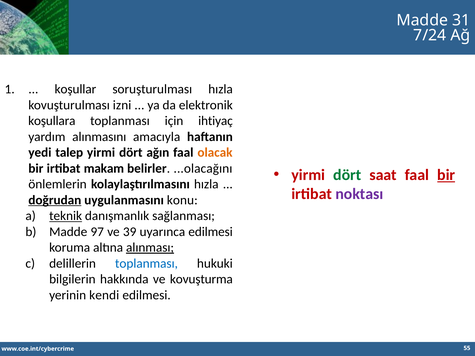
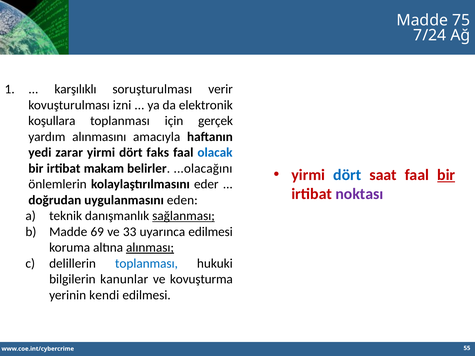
31: 31 -> 75 (461, 20)
koşullar: koşullar -> karşılıklı (75, 89)
soruşturulması hızla: hızla -> verir (221, 89)
ihtiyaç: ihtiyaç -> gerçek (216, 121)
talep: talep -> zarar (69, 153)
ağın: ağın -> faks (158, 153)
olacak colour: orange -> blue (215, 153)
dört colour: green -> blue (347, 175)
kolaylaştırılmasını hızla: hızla -> eder (206, 184)
doğrudan underline: present -> none (55, 200)
konu: konu -> eden (182, 200)
teknik underline: present -> none (66, 216)
sağlanması underline: none -> present (184, 216)
97: 97 -> 69 (97, 232)
39: 39 -> 33 (130, 232)
hakkında: hakkında -> kanunlar (124, 279)
